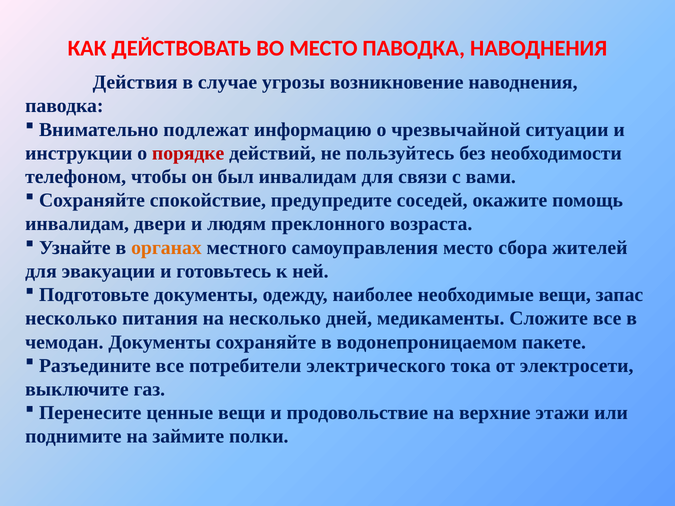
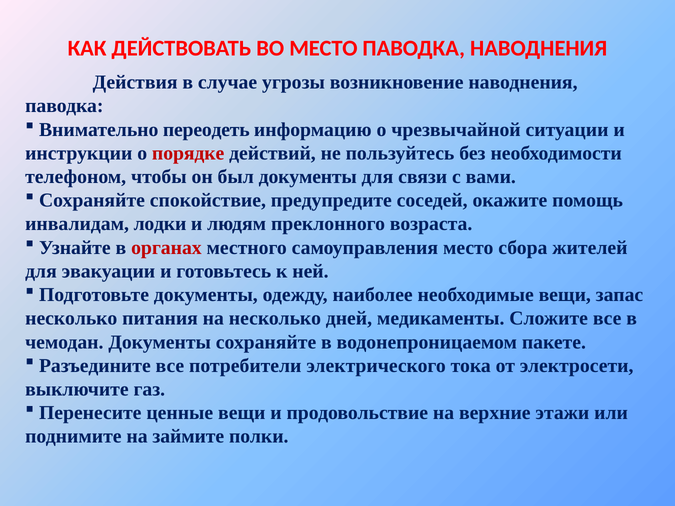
подлежат: подлежат -> переодеть (206, 130)
был инвалидам: инвалидам -> документы (308, 177)
двери: двери -> лодки (160, 224)
органах colour: orange -> red (166, 248)
